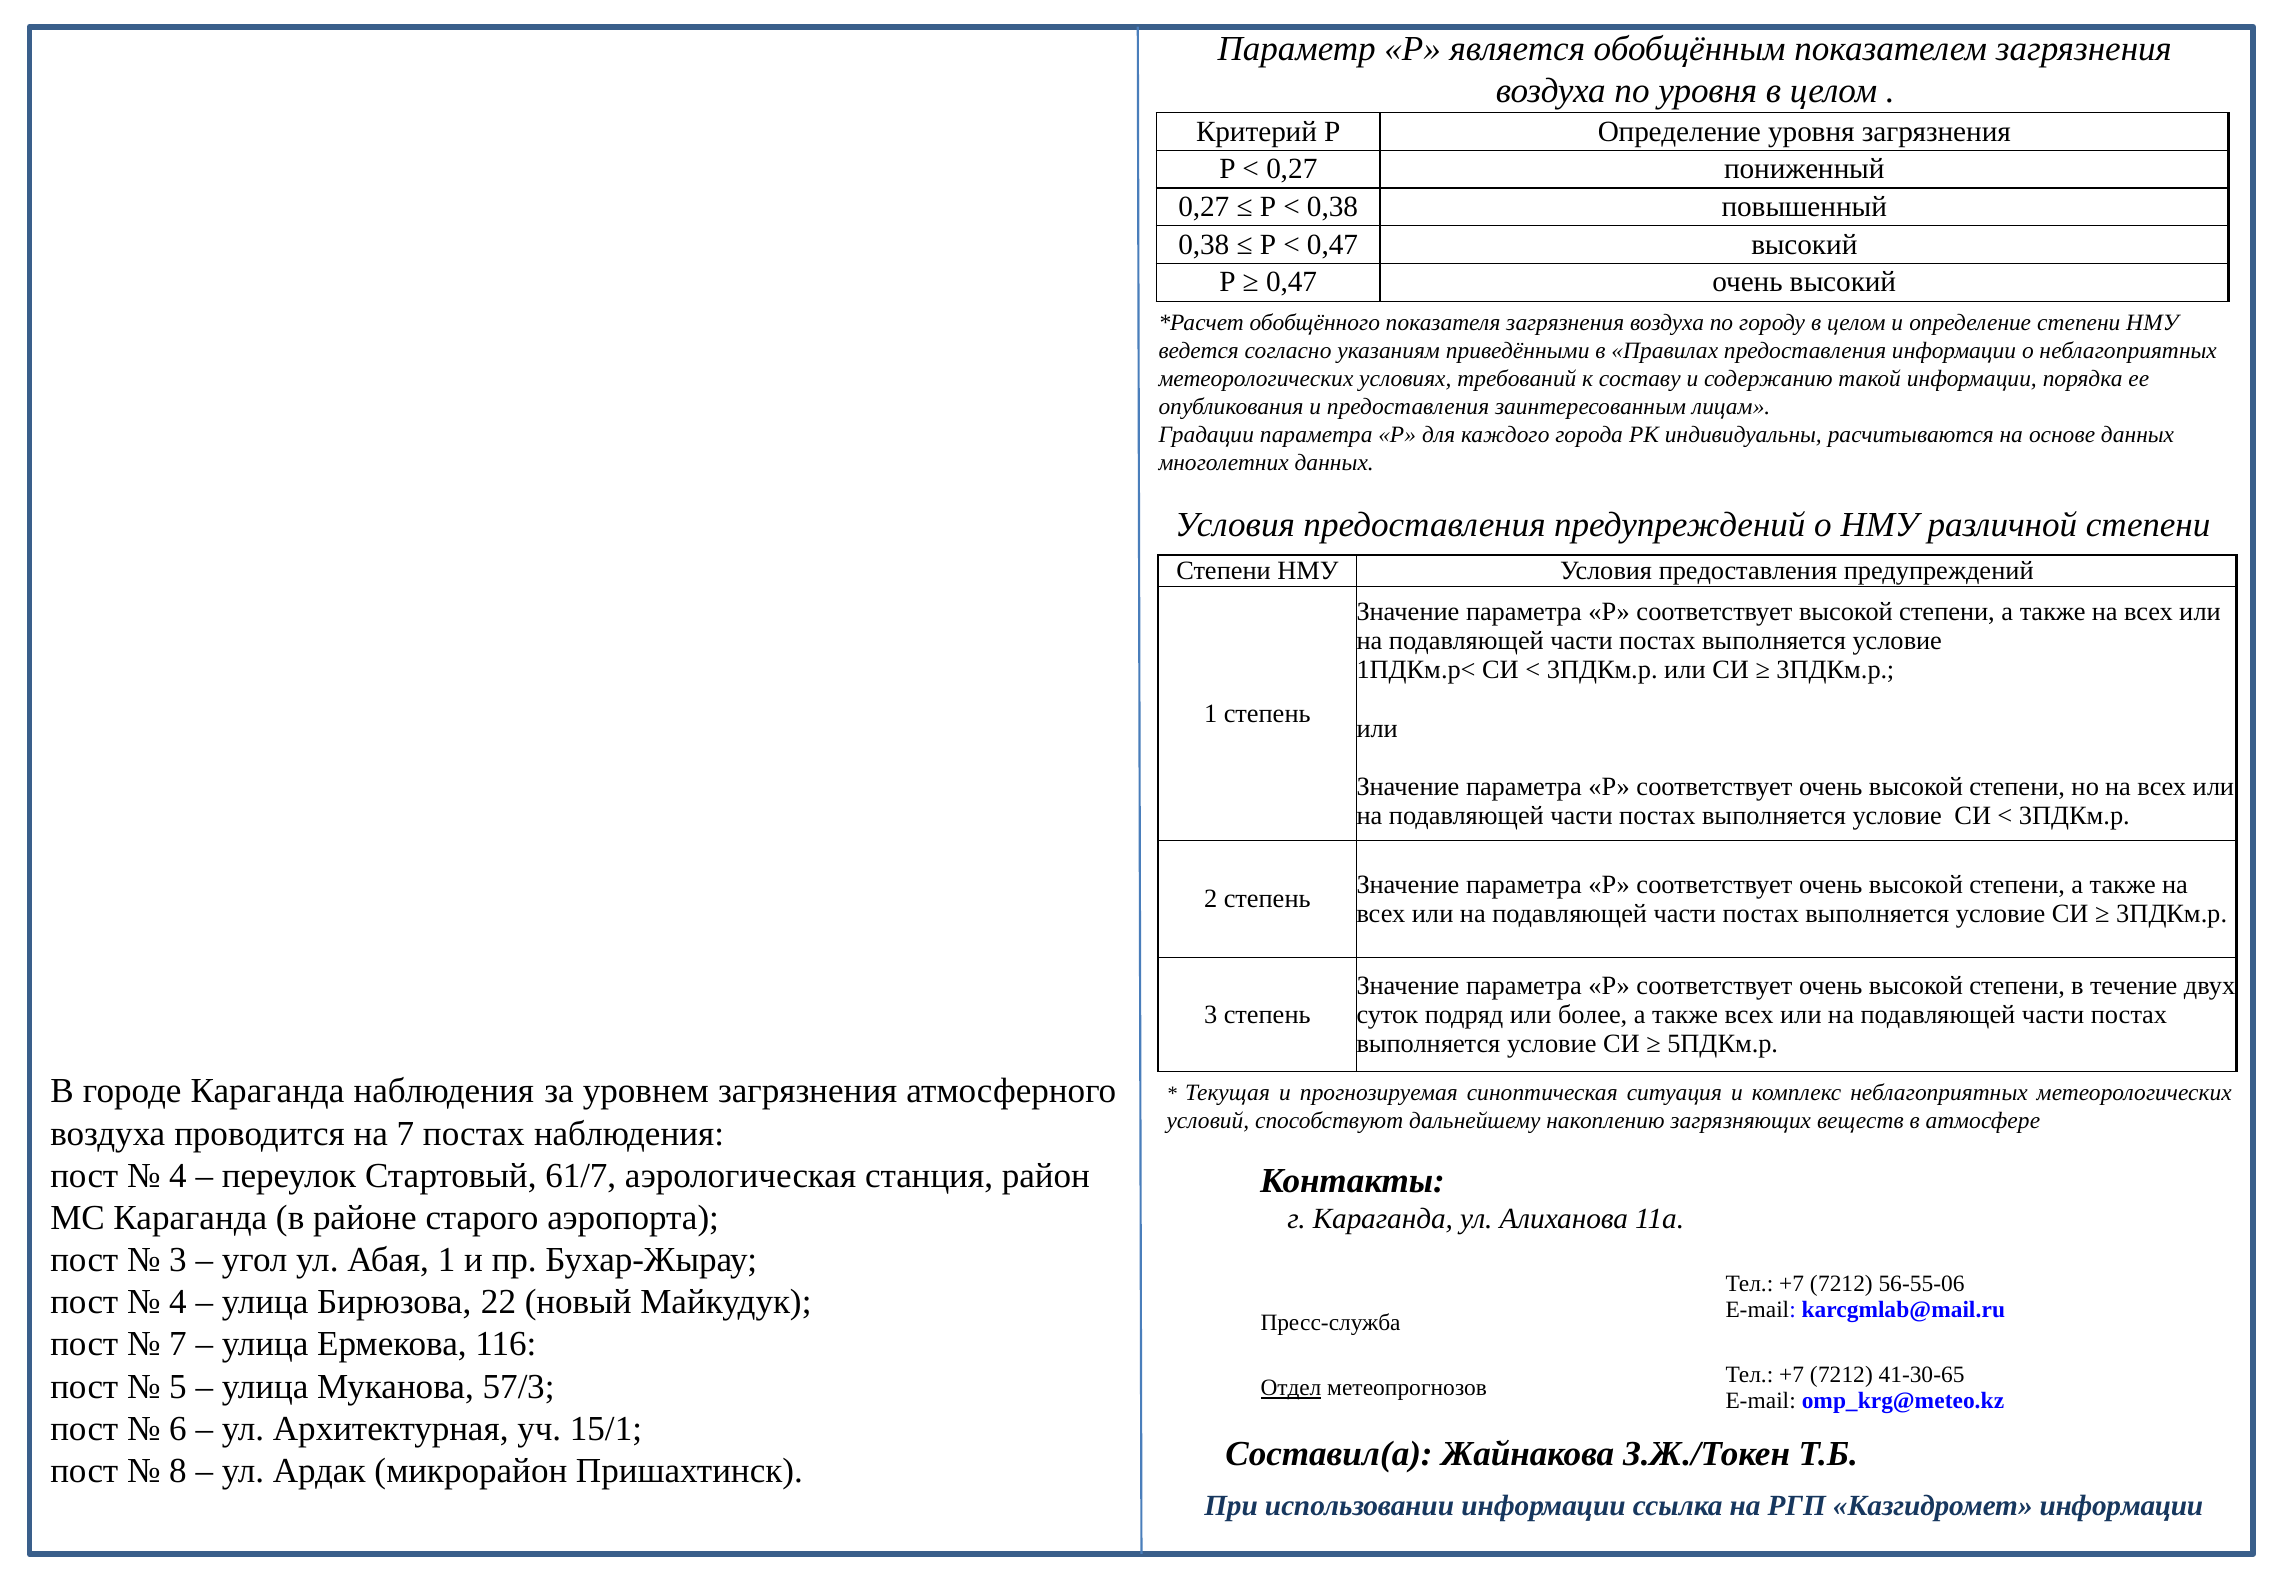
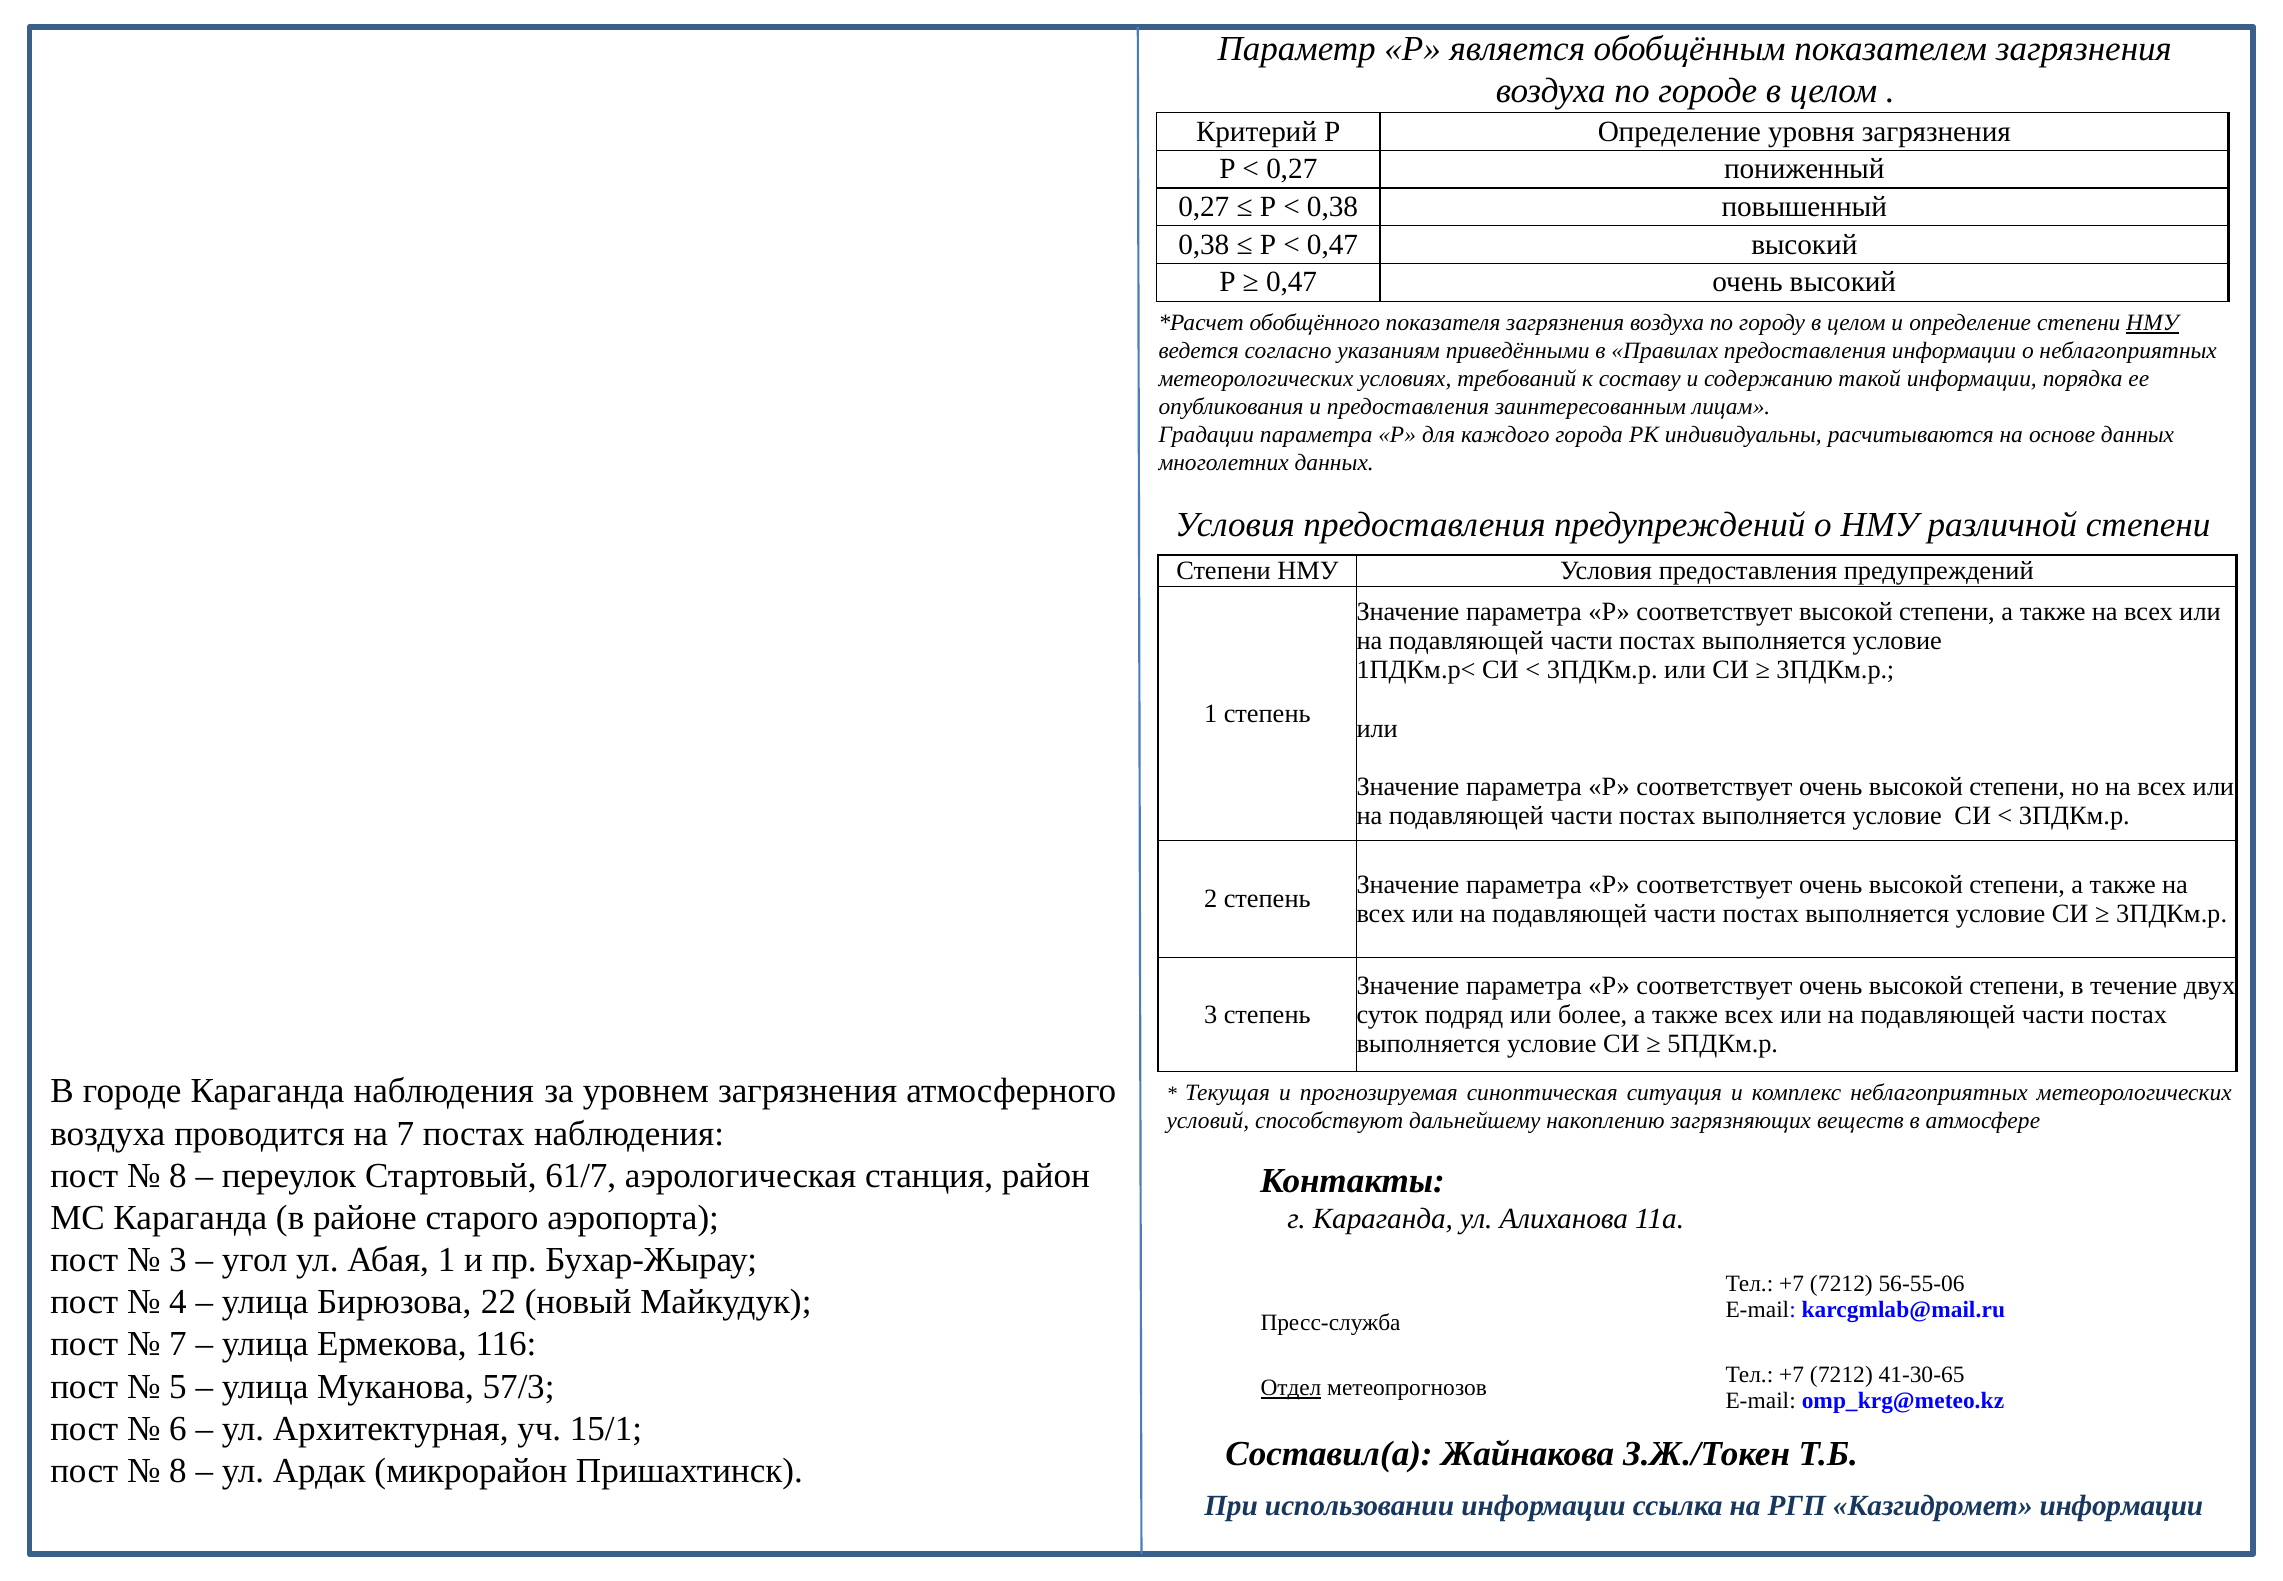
по уровня: уровня -> городе (1708, 91)
НМУ underline: none -> present (2152, 323)
4: 4 -> 8 (178, 1175)
